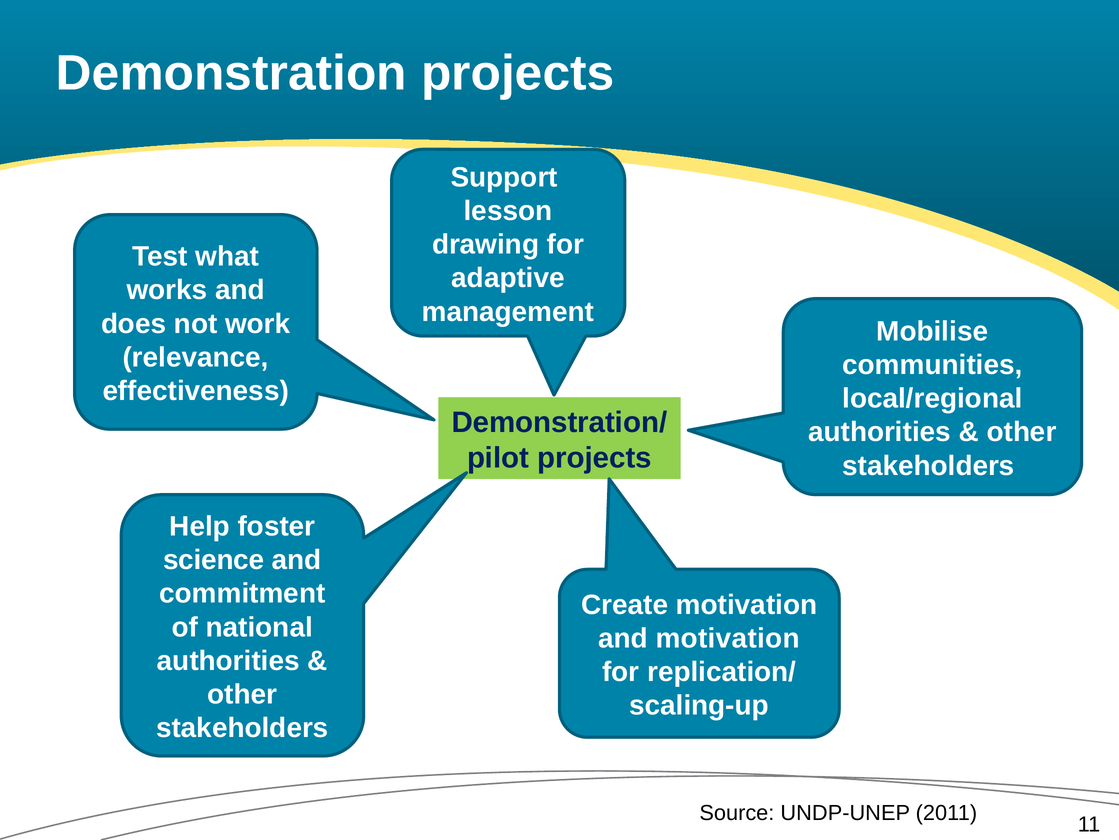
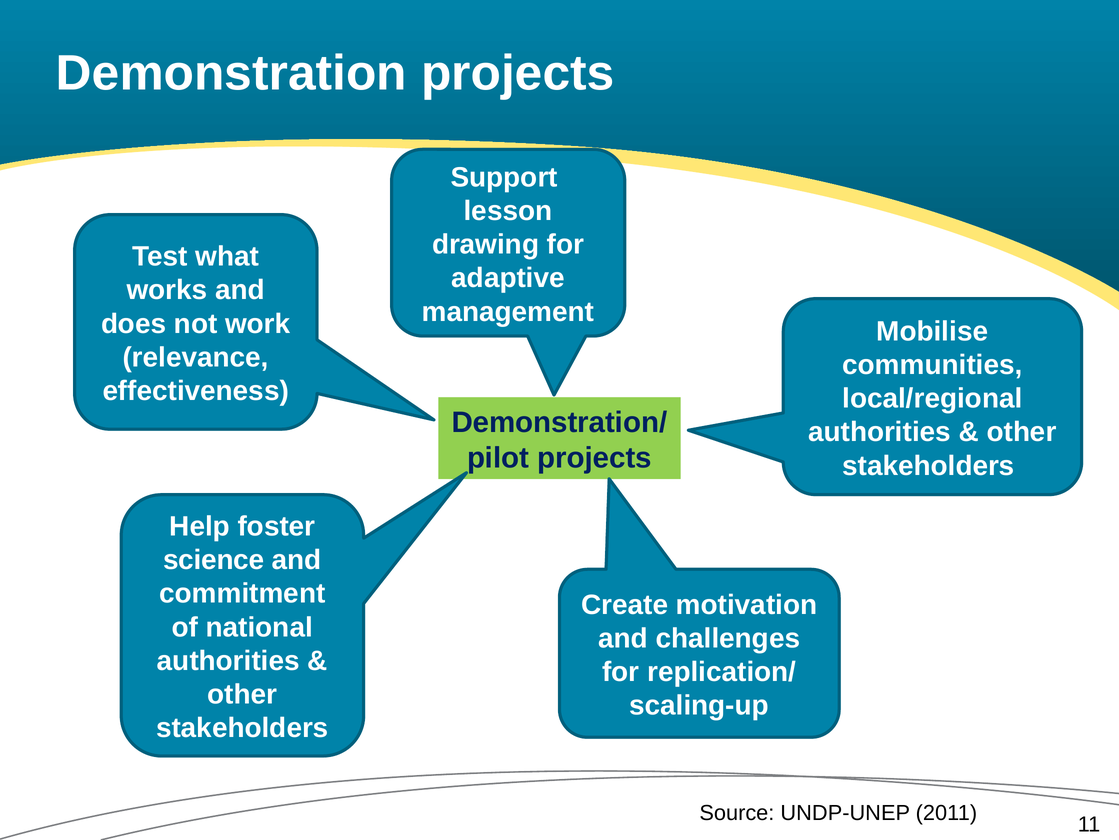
and motivation: motivation -> challenges (728, 638)
